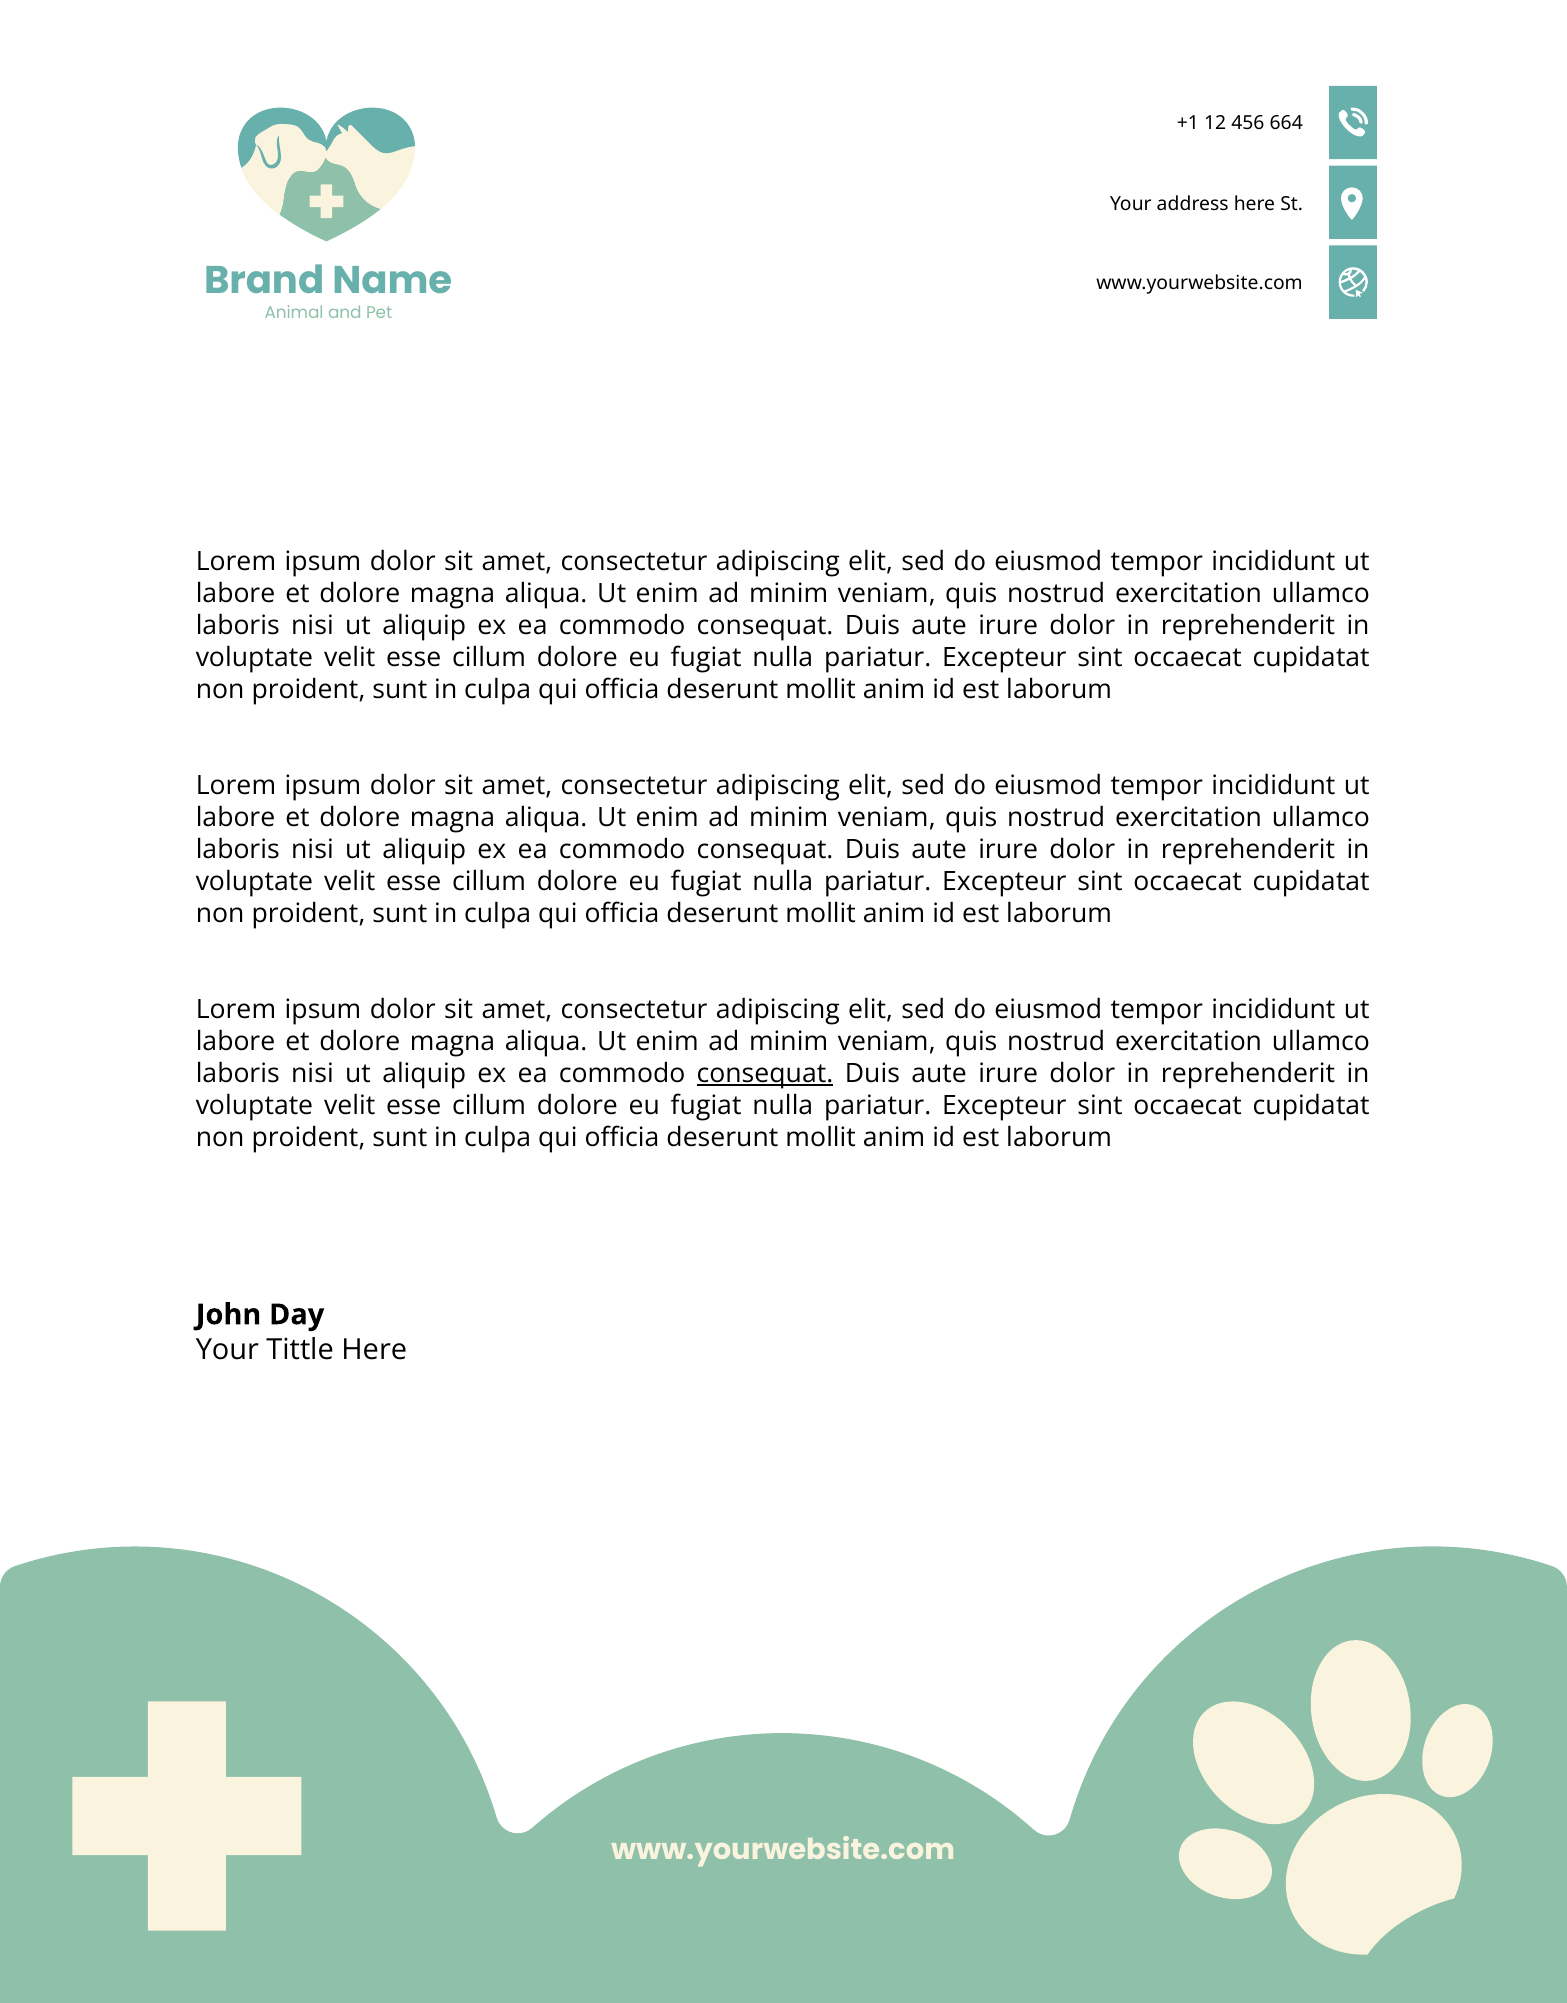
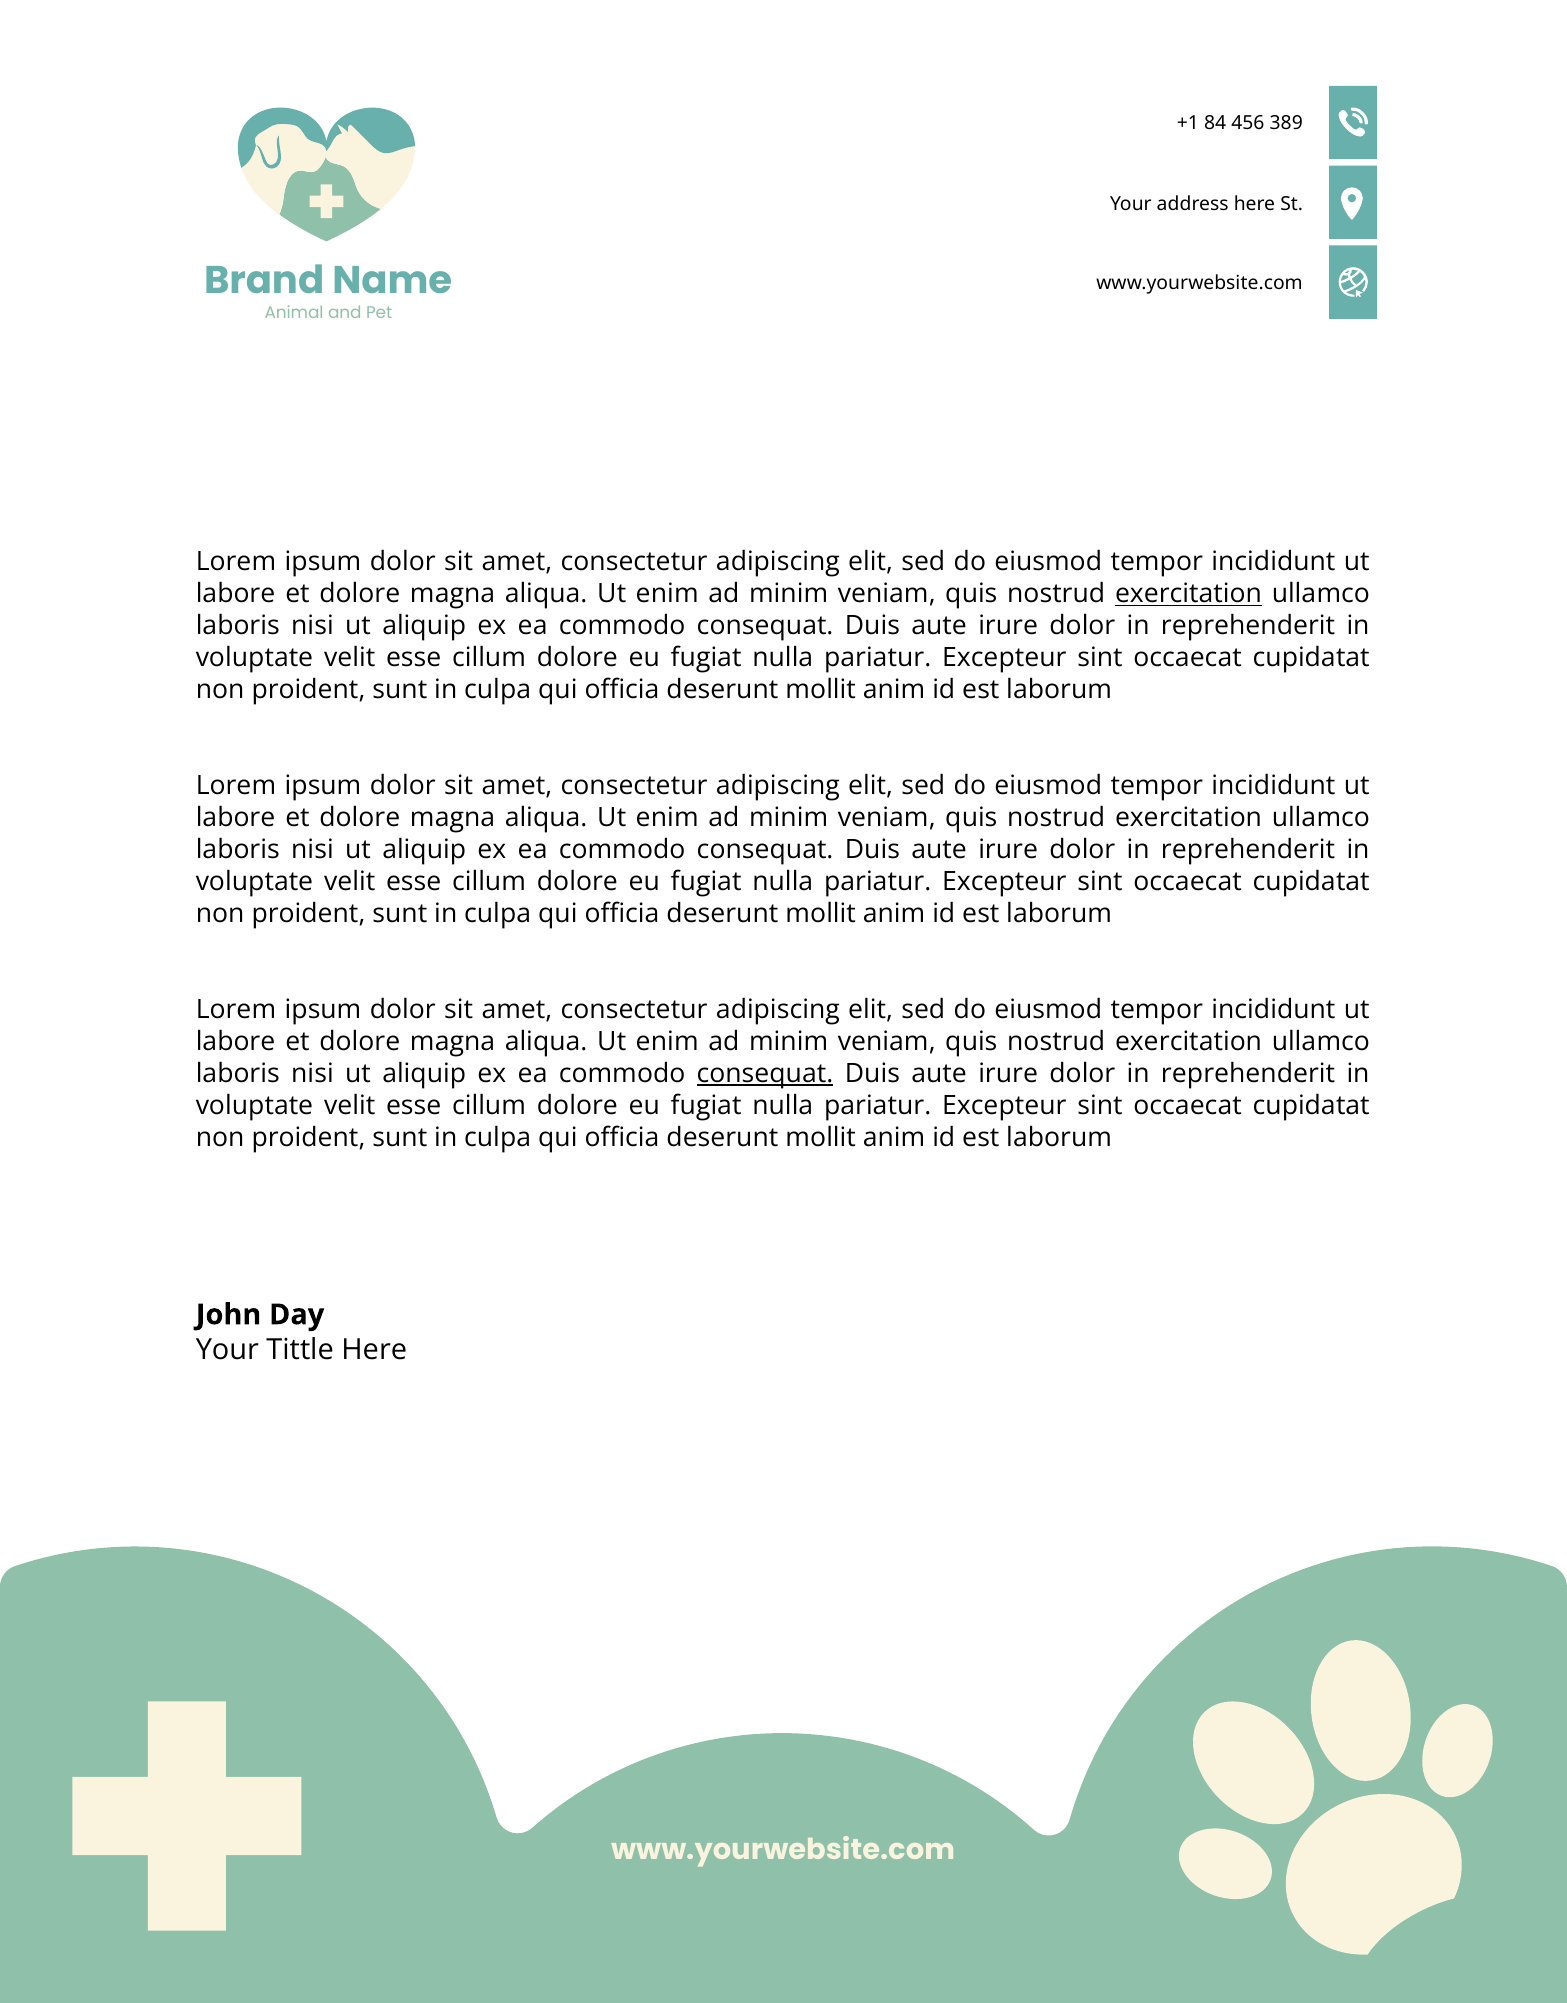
12: 12 -> 84 (1215, 123)
664: 664 -> 389 (1286, 123)
exercitation underline: none -> present (1189, 594)
